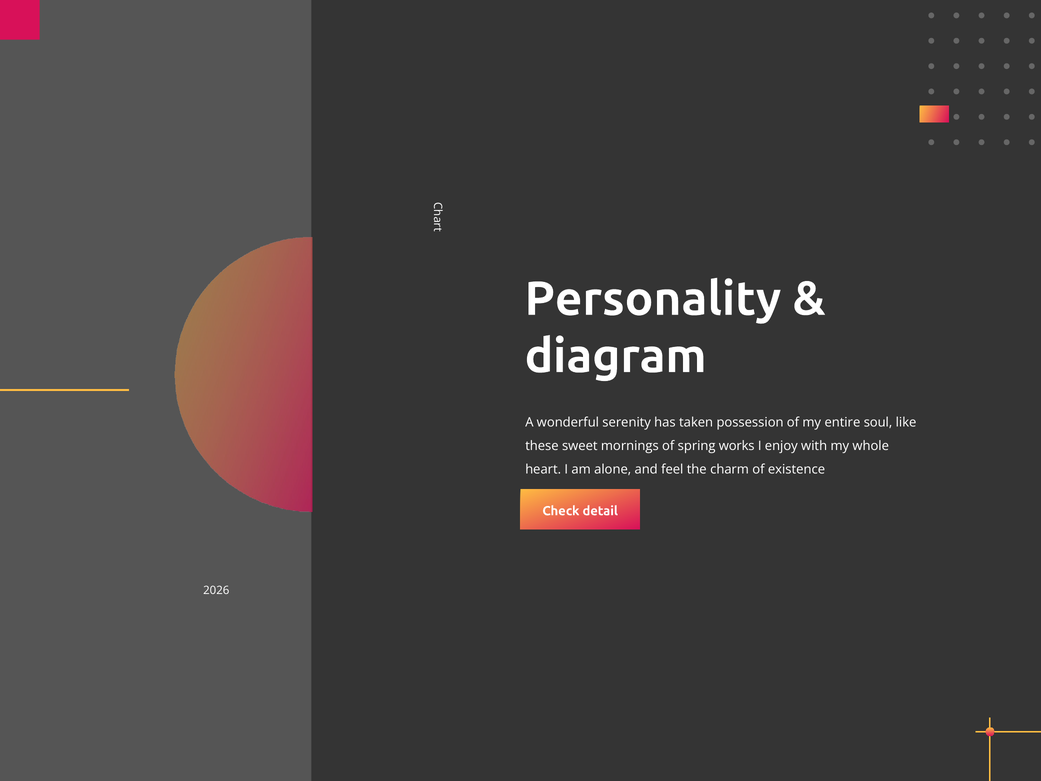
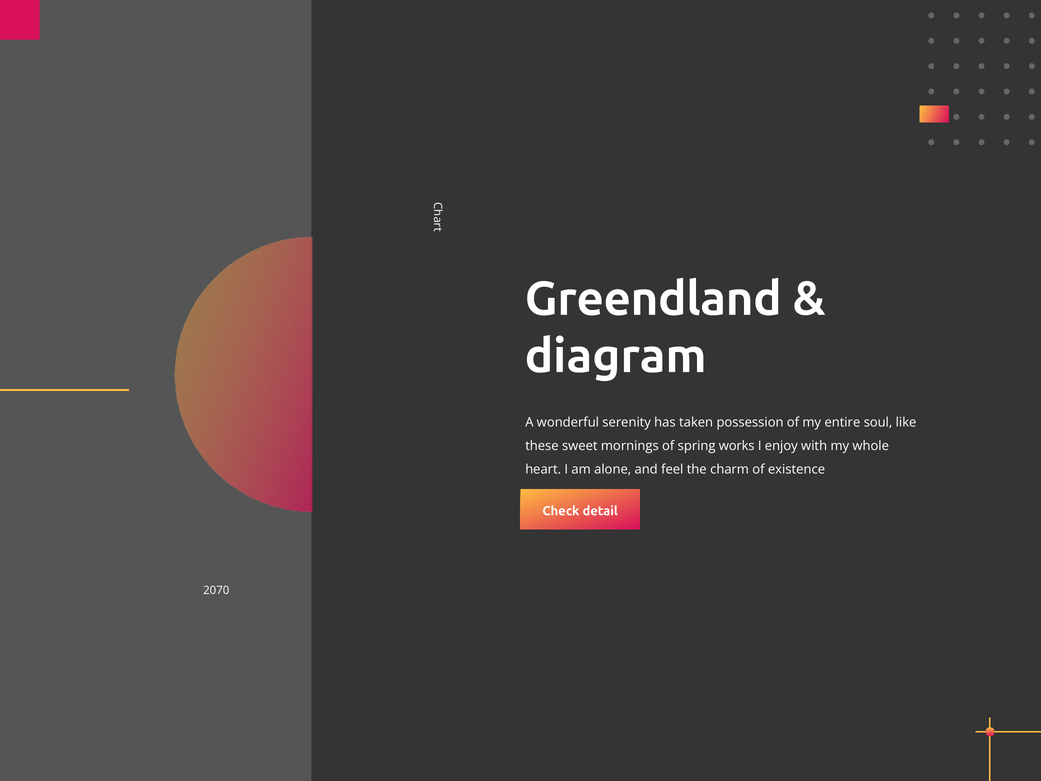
Personality: Personality -> Greendland (653, 299)
2026: 2026 -> 2070 (216, 590)
